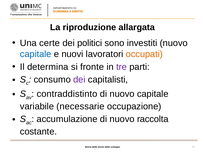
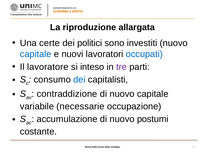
occupati colour: orange -> blue (144, 54)
determina: determina -> lavoratore (48, 67)
fronte: fronte -> inteso (92, 67)
dei colour: purple -> blue (79, 79)
contraddistinto: contraddistinto -> contraddizione (67, 94)
raccolta: raccolta -> postumi (153, 119)
